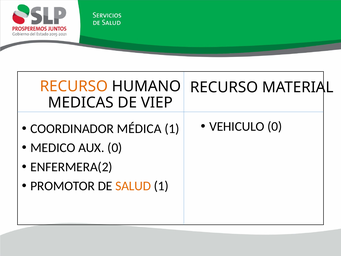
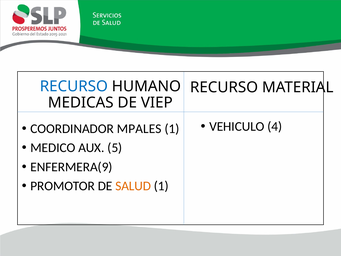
RECURSO colour: orange -> blue (74, 86)
VEHICULO 0: 0 -> 4 (275, 126)
MÉDICA: MÉDICA -> MPALES (139, 129)
AUX 0: 0 -> 5 (115, 148)
ENFERMERA(2: ENFERMERA(2 -> ENFERMERA(9 (71, 167)
